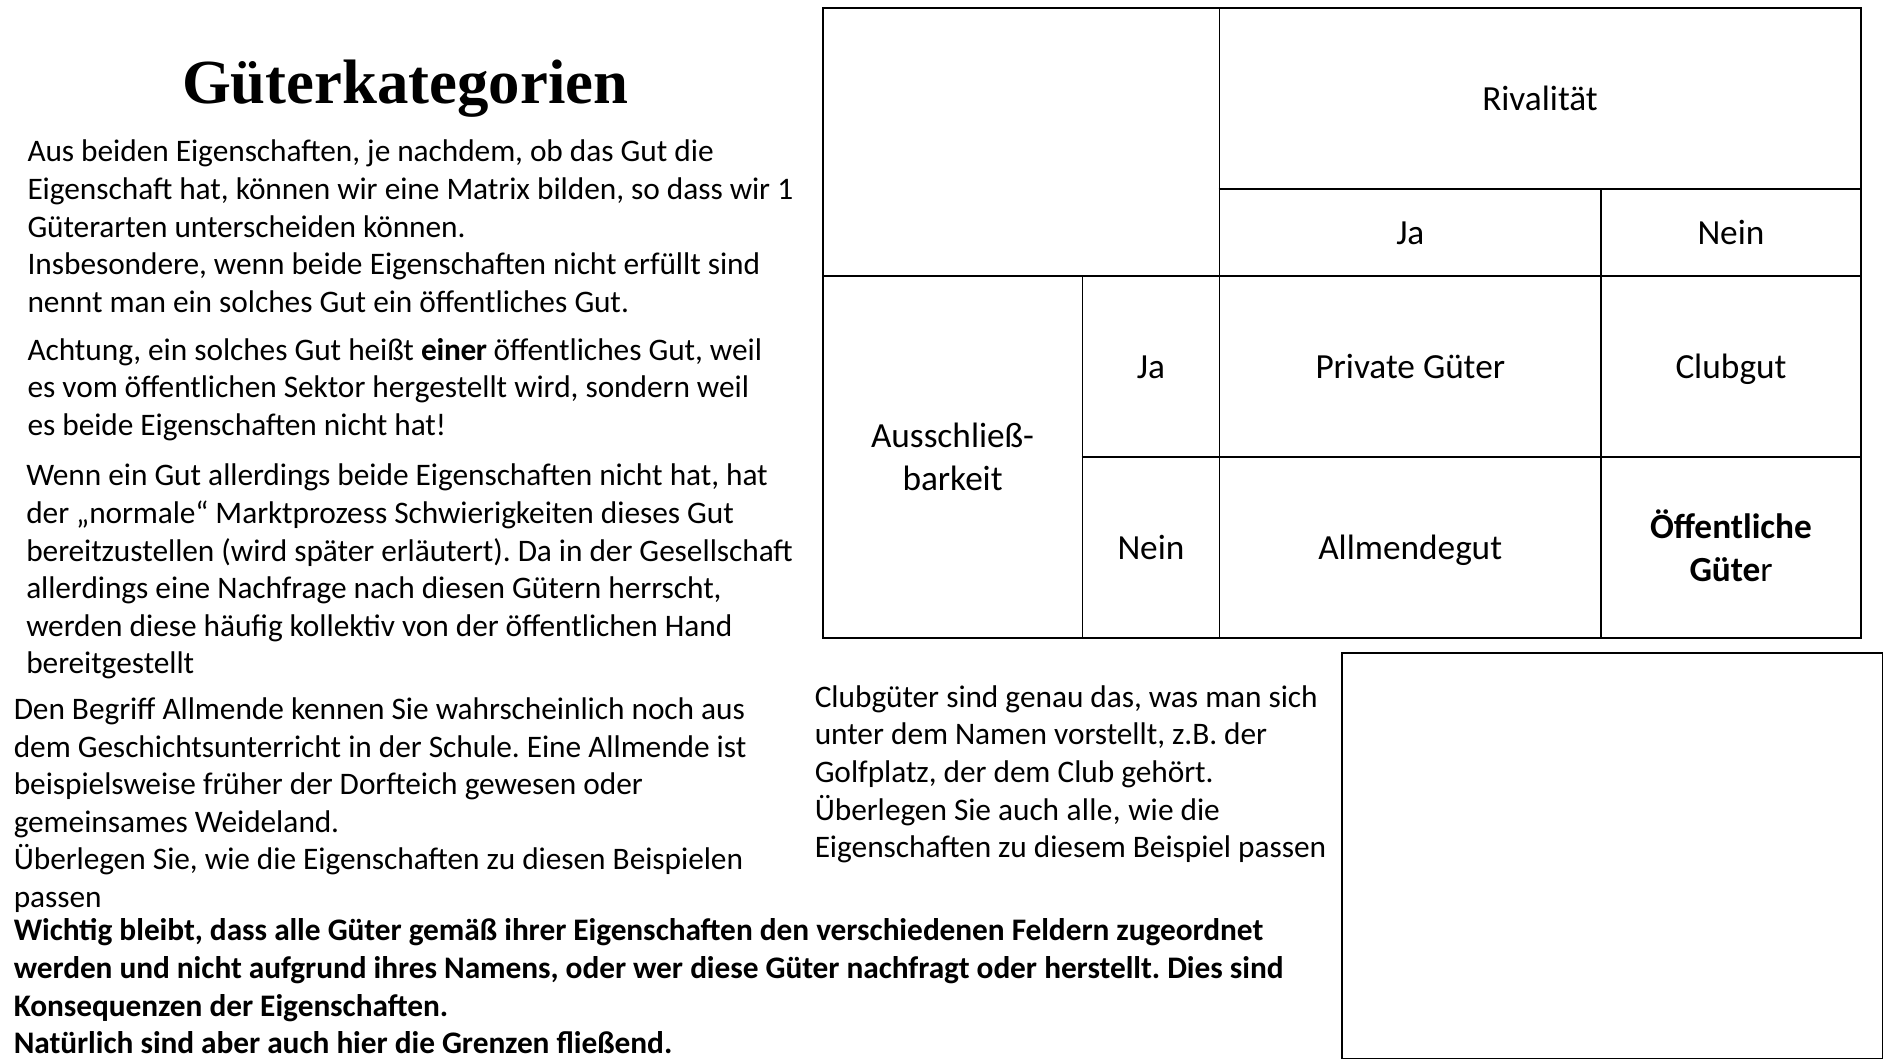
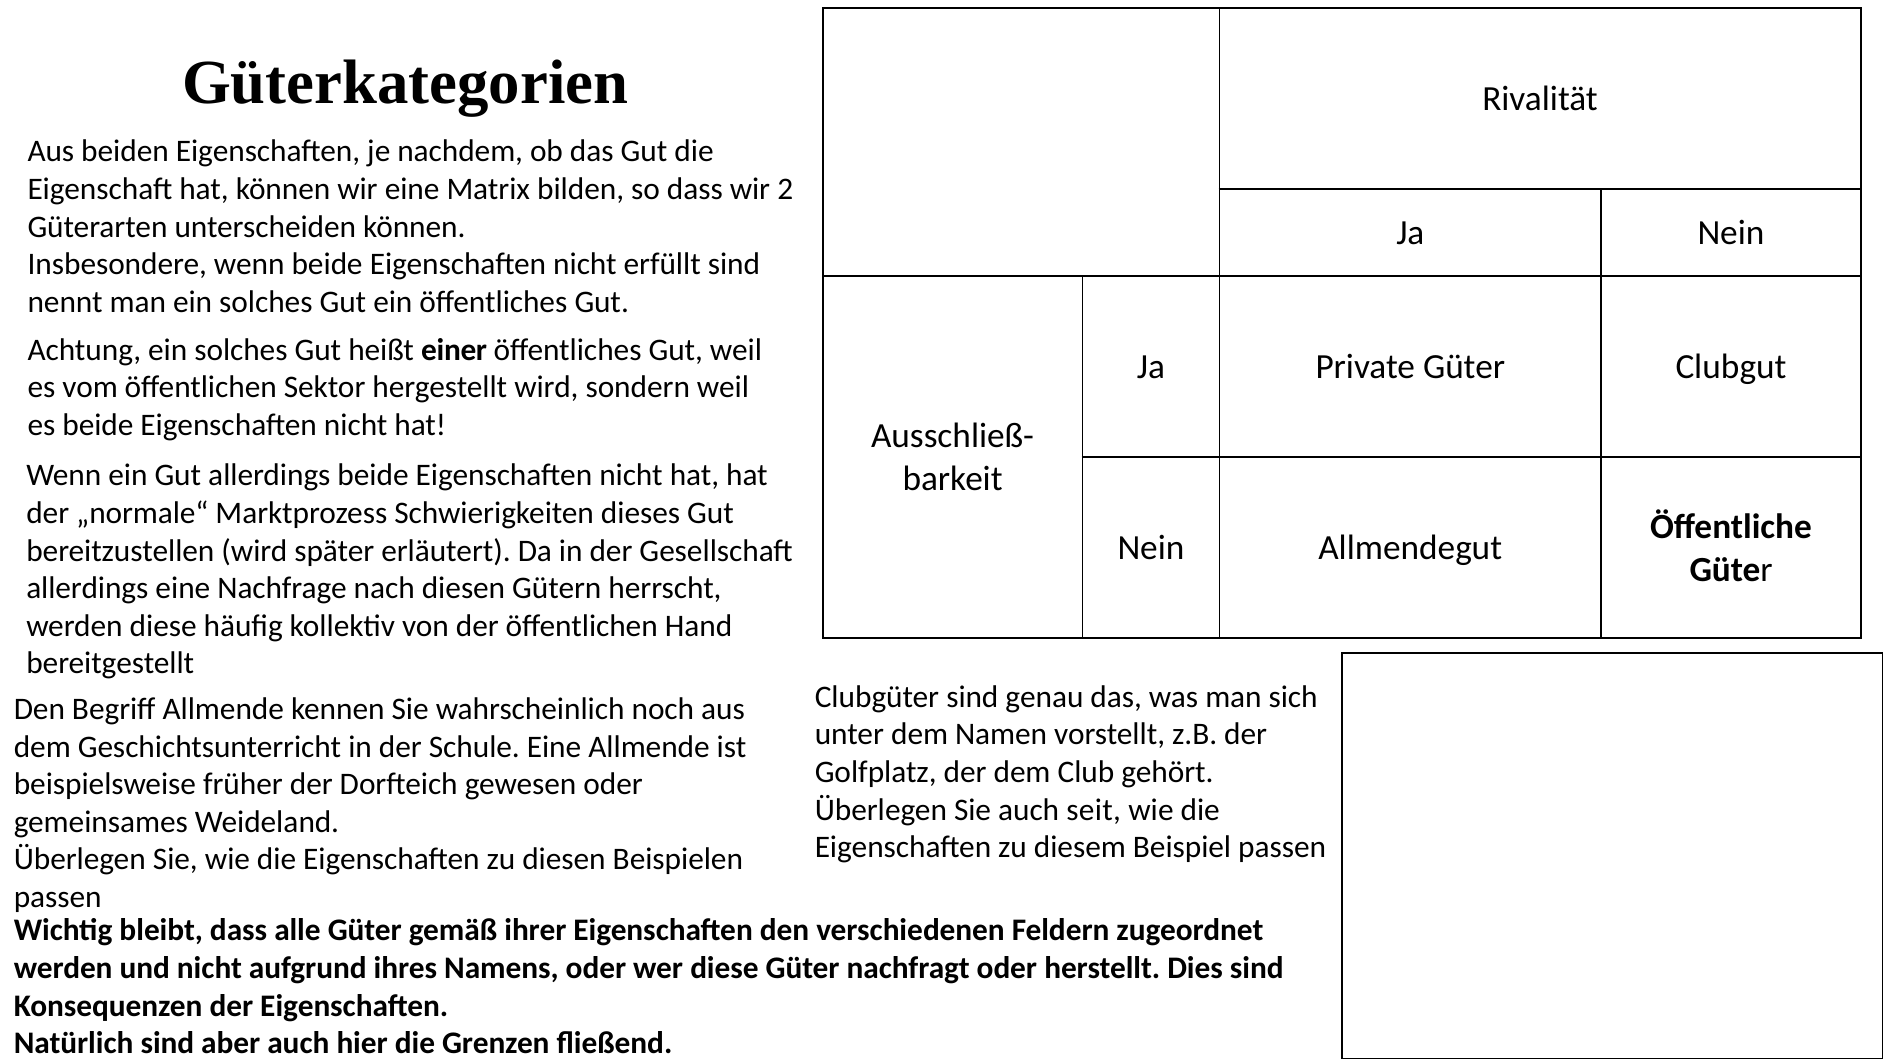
1: 1 -> 2 (785, 189)
auch alle: alle -> seit (1094, 810)
